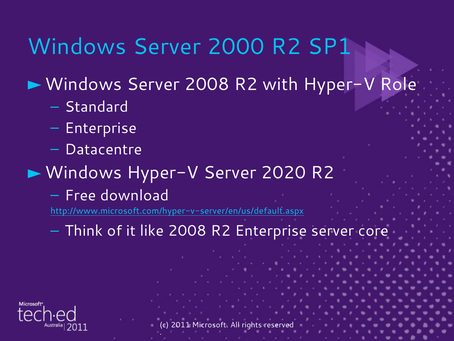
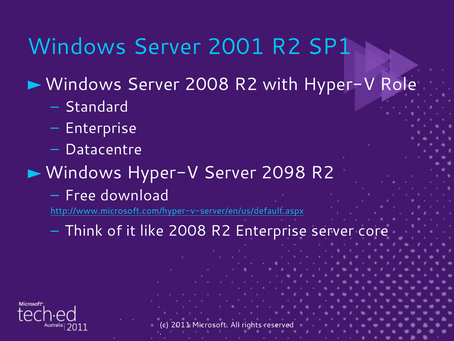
2000: 2000 -> 2001 (236, 46)
2020: 2020 -> 2098 (284, 173)
